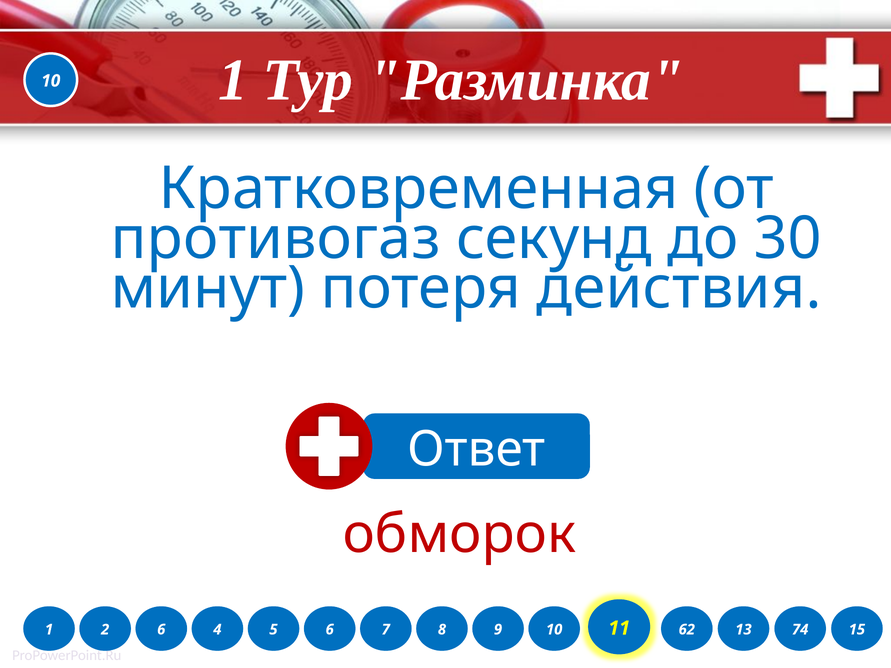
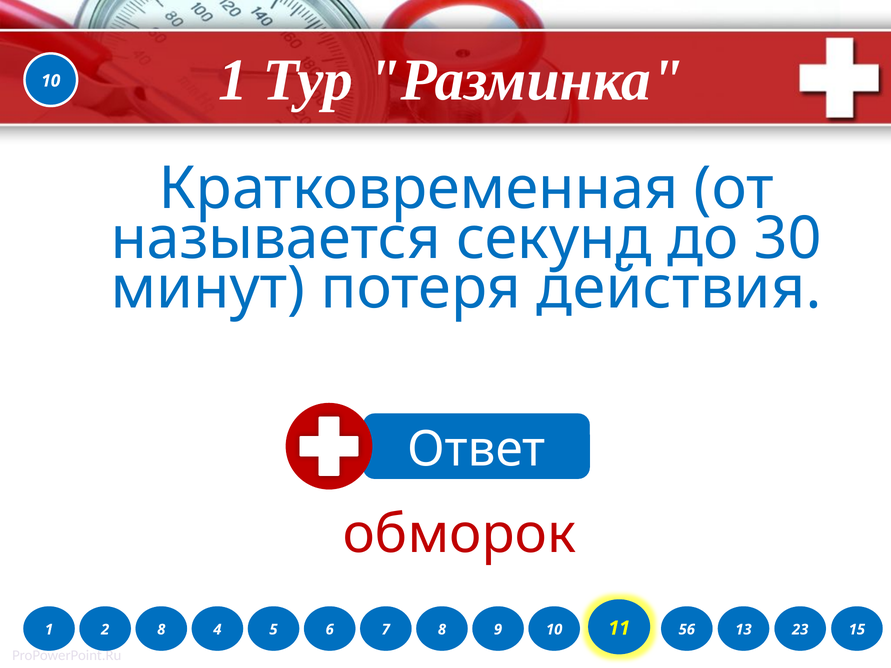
противогаз: противогаз -> называется (276, 239)
2 6: 6 -> 8 (161, 630)
62: 62 -> 56 (687, 630)
74: 74 -> 23 (800, 630)
